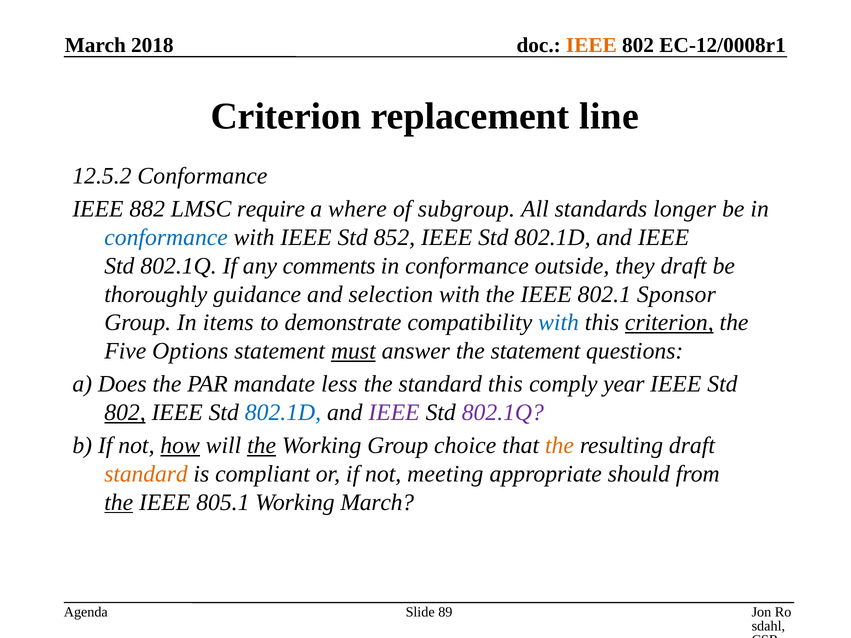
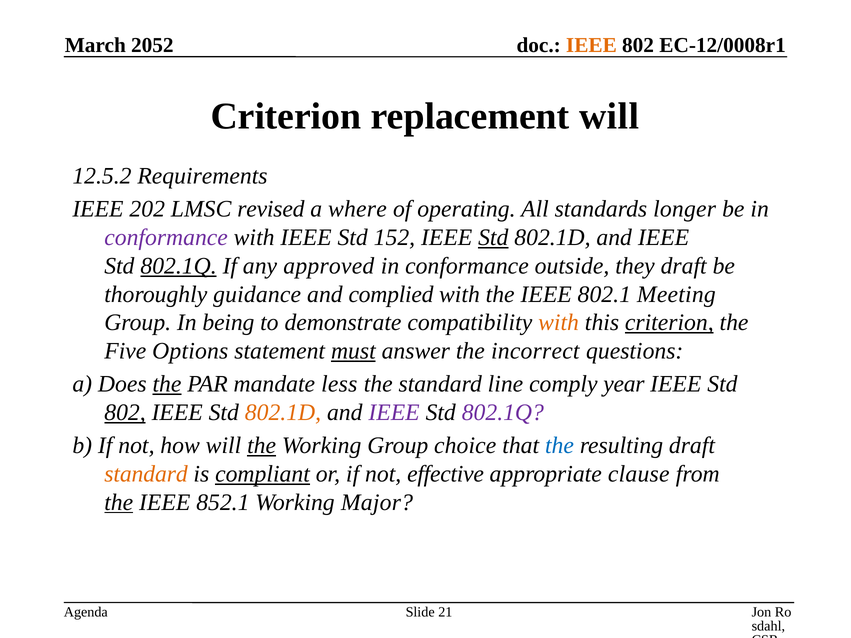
2018: 2018 -> 2052 (152, 45)
replacement line: line -> will (609, 116)
12.5.2 Conformance: Conformance -> Requirements (202, 176)
882: 882 -> 202 (147, 209)
require: require -> revised (271, 209)
subgroup: subgroup -> operating (466, 209)
conformance colour: blue -> purple (166, 238)
852: 852 -> 152 (394, 238)
Std underline: none -> present (493, 238)
802.1Q underline: none -> present (179, 266)
comments: comments -> approved (329, 266)
selection: selection -> complied (391, 294)
Sponsor: Sponsor -> Meeting (676, 294)
items: items -> being (228, 323)
with colour: blue -> orange (559, 323)
the statement: statement -> incorrect (535, 351)
the underline: none -> present (167, 384)
standard this: this -> line (505, 384)
802.1D colour: blue -> orange (283, 413)
how underline: present -> none (180, 446)
the colour: orange -> blue (559, 446)
compliant underline: none -> present (262, 474)
meeting: meeting -> effective (446, 474)
should: should -> clause (639, 474)
805.1: 805.1 -> 852.1 (223, 502)
Working March: March -> Major (377, 502)
89: 89 -> 21 (445, 612)
